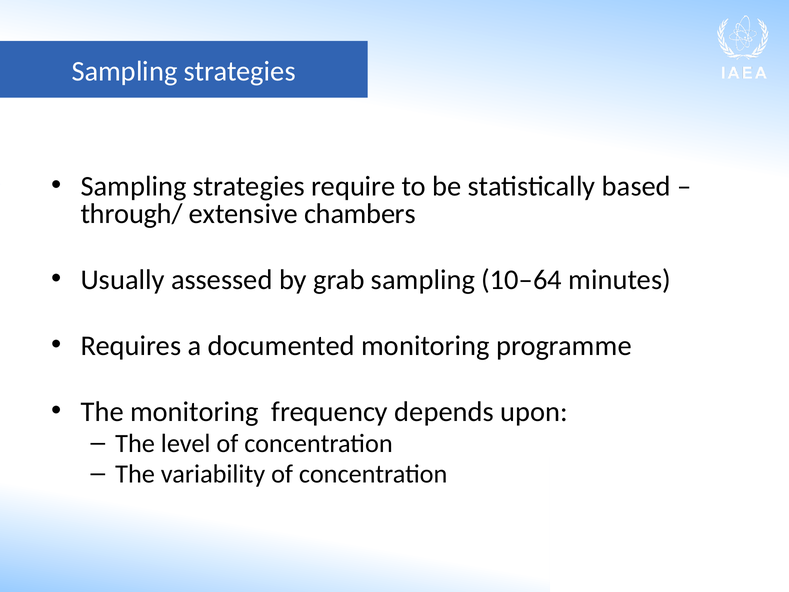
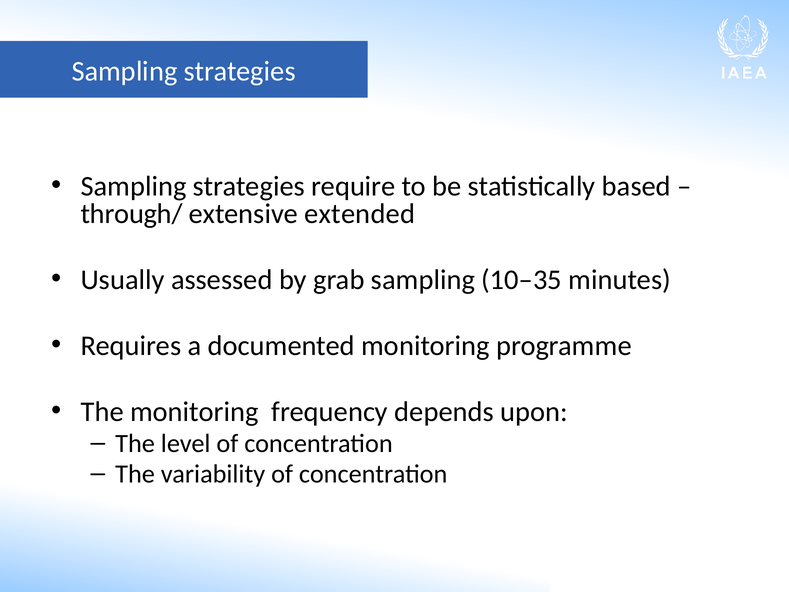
chambers: chambers -> extended (360, 214)
10–64: 10–64 -> 10–35 (522, 280)
